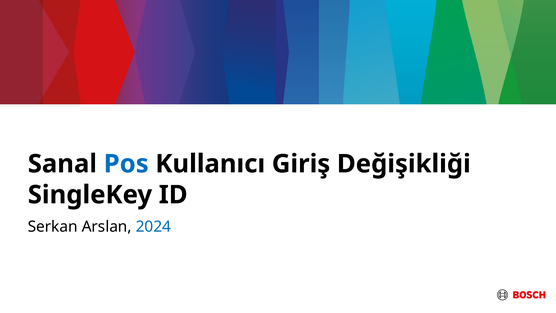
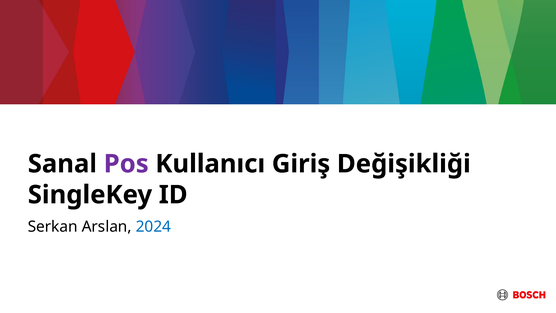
Pos colour: blue -> purple (126, 164)
